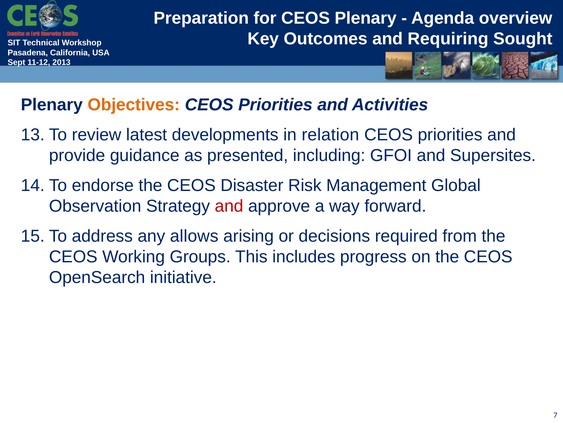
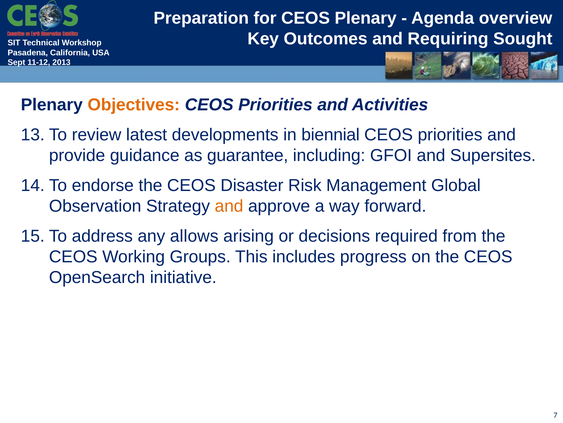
relation: relation -> biennial (331, 135)
presented: presented -> guarantee (248, 155)
and colour: red -> orange (229, 206)
